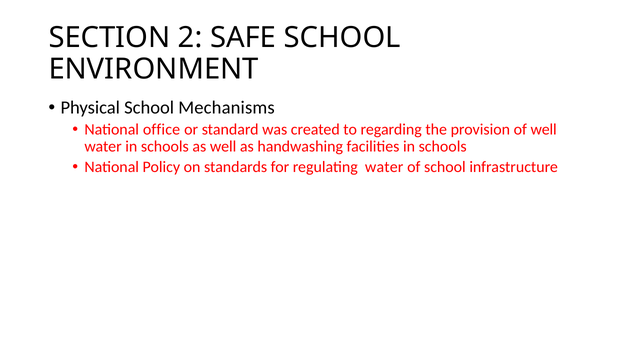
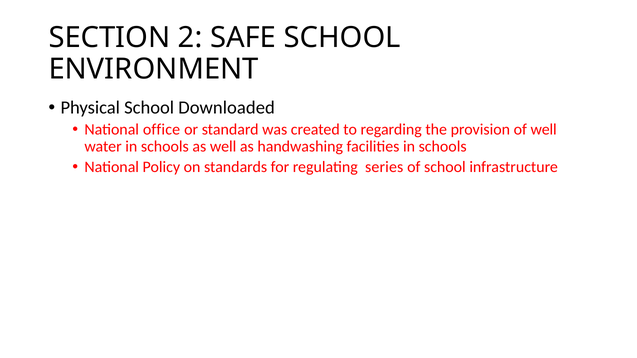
Mechanisms: Mechanisms -> Downloaded (227, 108)
regulating water: water -> series (384, 167)
